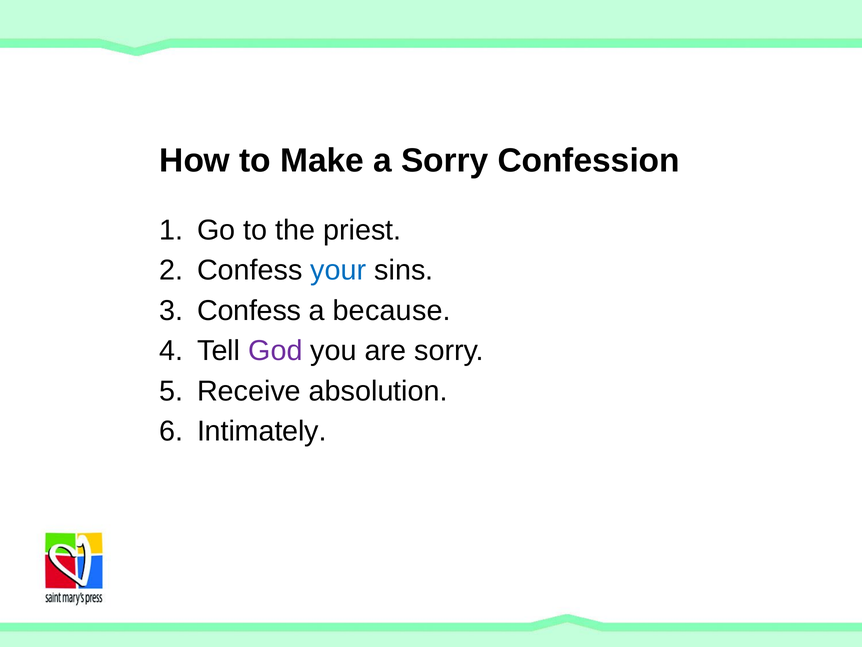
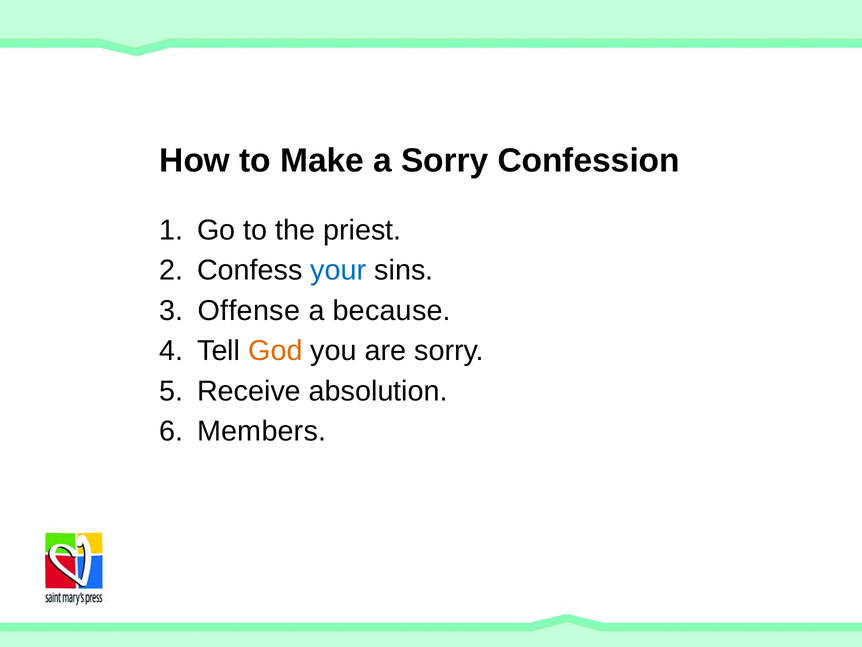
Confess: Confess -> Offense (249, 310)
God colour: purple -> orange (275, 351)
Intimately: Intimately -> Members (262, 431)
